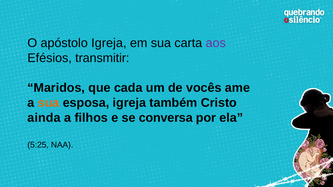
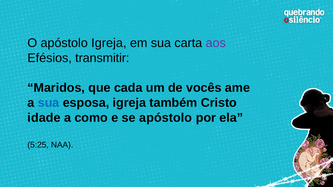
sua colour: orange -> blue (49, 103)
ainda: ainda -> idade (44, 118)
filhos: filhos -> como (91, 118)
se conversa: conversa -> apóstolo (166, 118)
